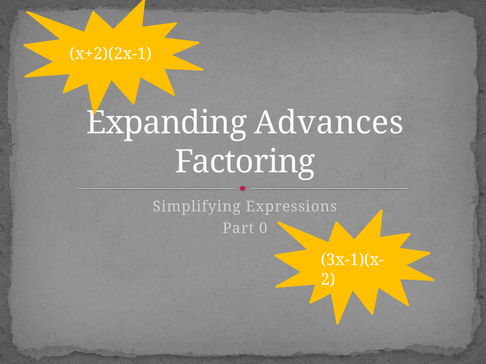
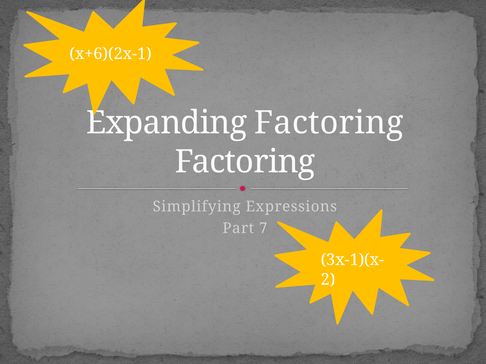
x+2)(2x-1: x+2)(2x-1 -> x+6)(2x-1 (111, 54)
Expanding Advances: Advances -> Factoring (329, 123)
0: 0 -> 7 (263, 229)
